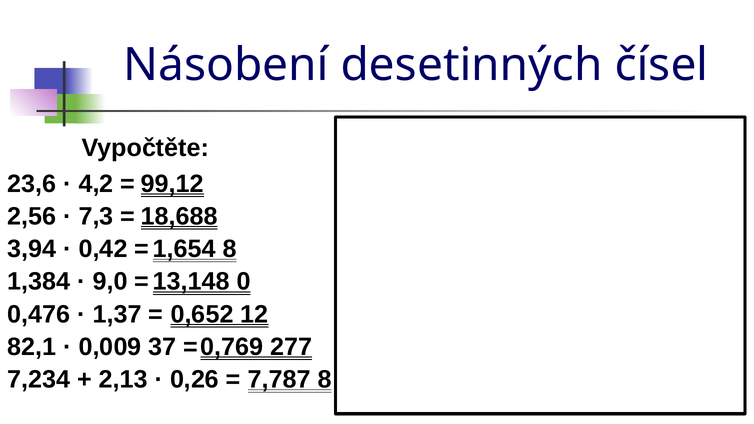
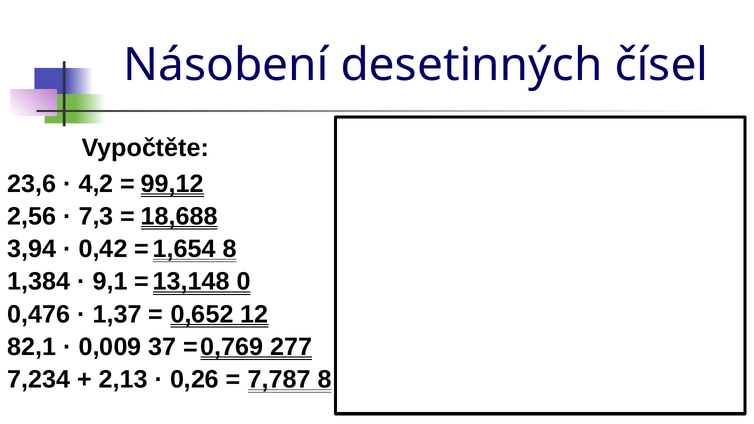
9,0: 9,0 -> 9,1 (110, 282)
